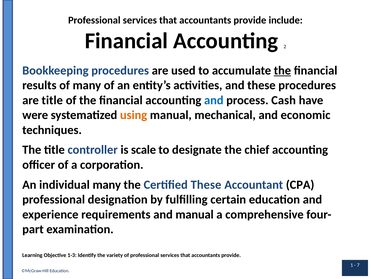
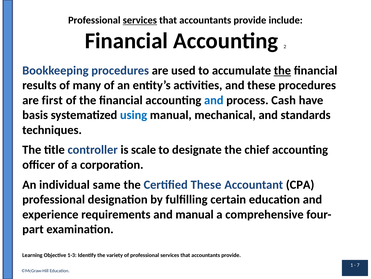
services underline: none -> present (140, 20)
are title: title -> first (52, 100)
were: were -> basis (35, 115)
using colour: orange -> blue (134, 115)
economic: economic -> standards (306, 115)
individual many: many -> same (107, 184)
